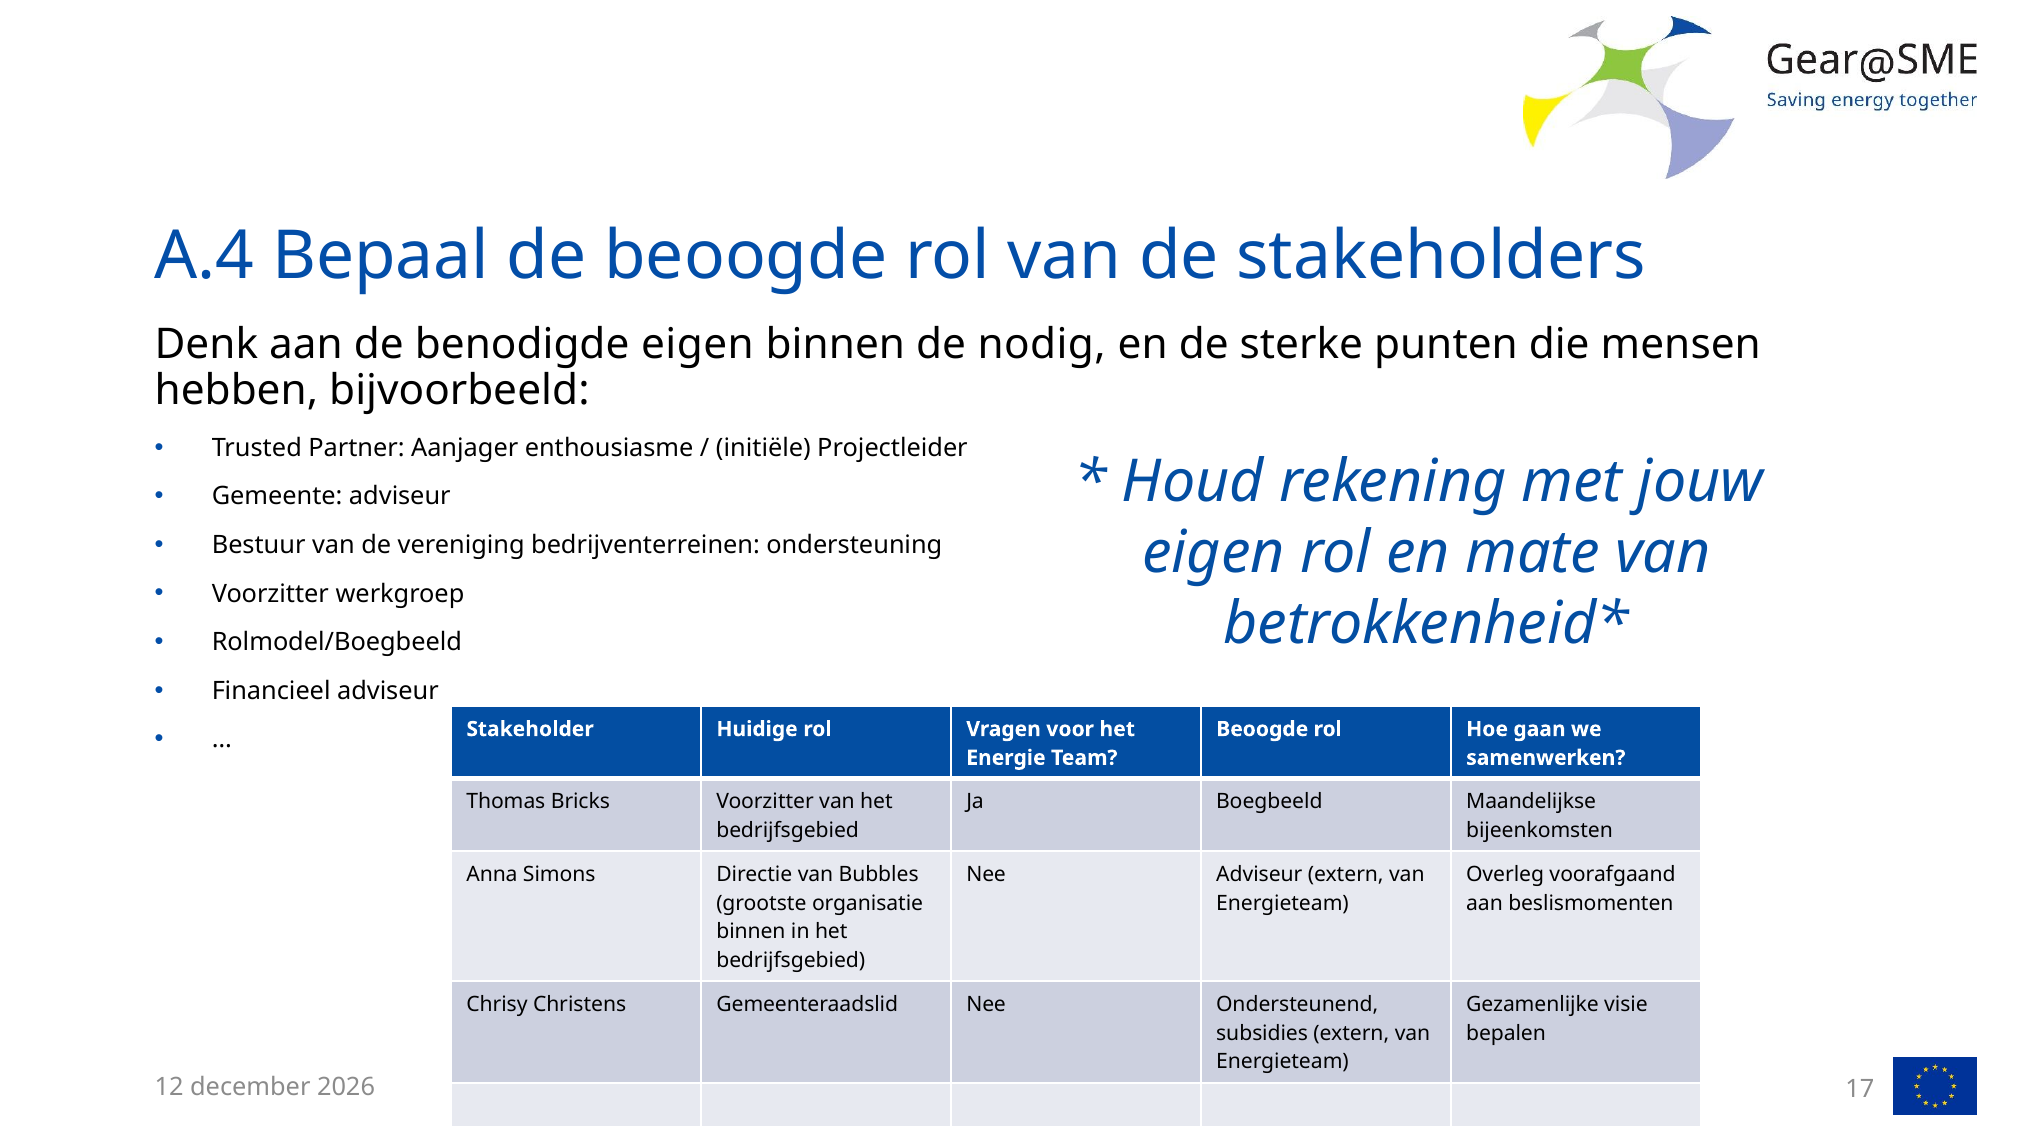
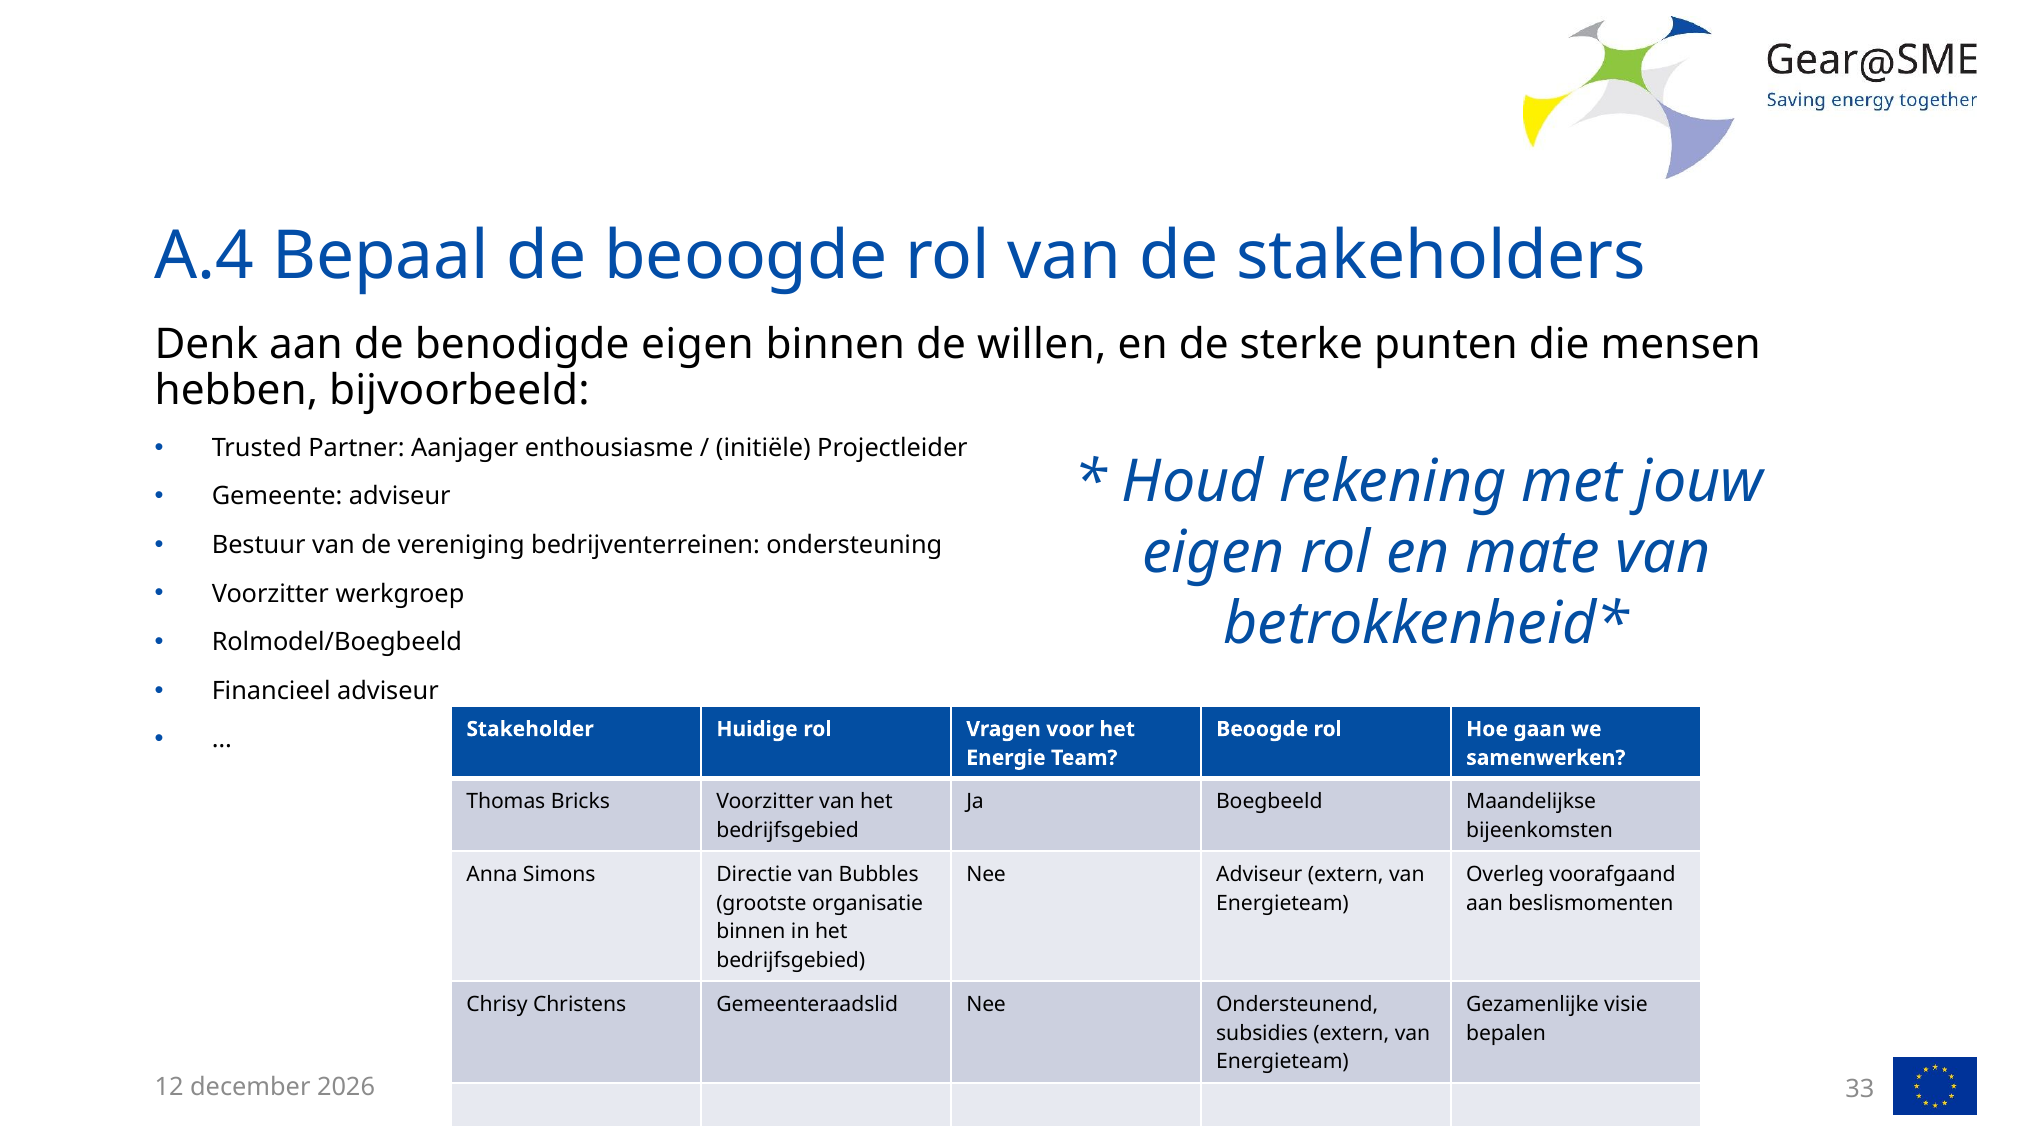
nodig: nodig -> willen (1042, 345)
17: 17 -> 33 (1860, 1089)
